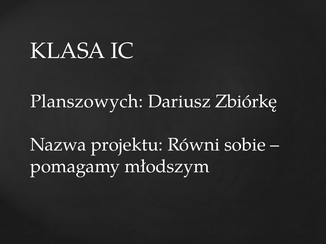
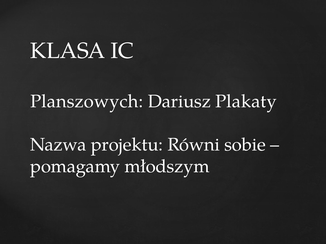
Zbiórkę: Zbiórkę -> Plakaty (246, 102)
